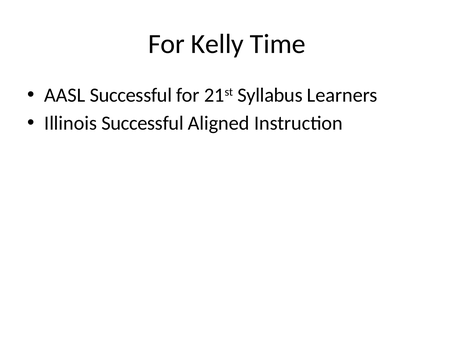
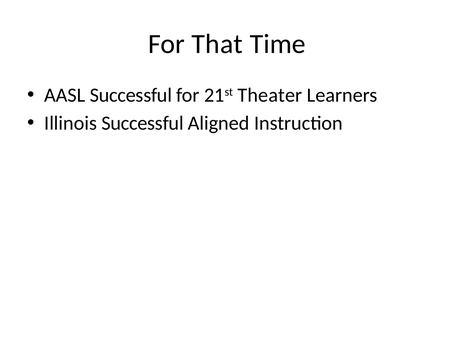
Kelly: Kelly -> That (217, 44)
Syllabus: Syllabus -> Theater (270, 95)
